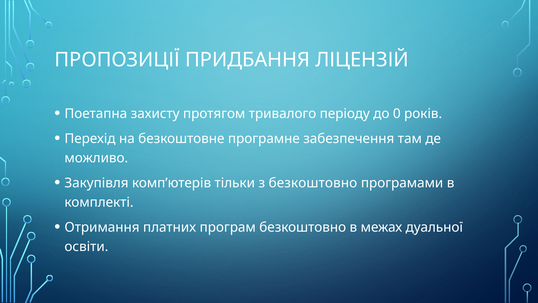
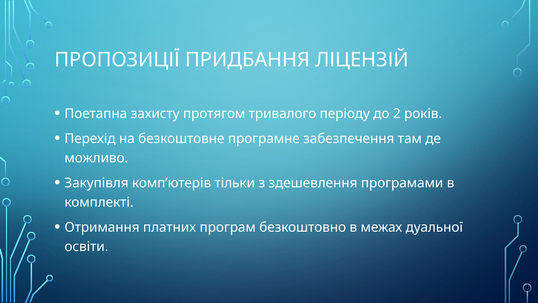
0: 0 -> 2 (397, 114)
з безкоштовно: безкоштовно -> здешевлення (313, 183)
